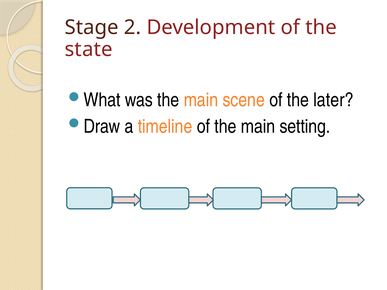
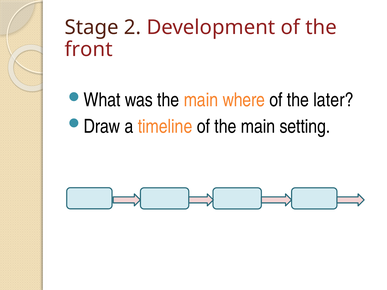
state: state -> front (89, 49)
scene: scene -> where (244, 100)
